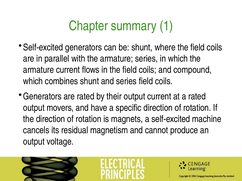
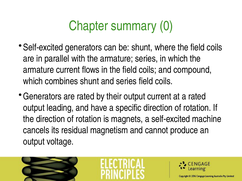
1: 1 -> 0 (166, 26)
movers: movers -> leading (60, 108)
